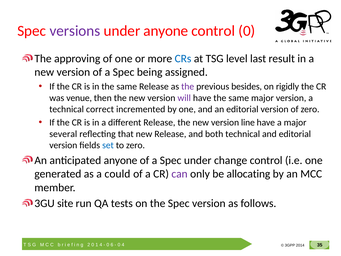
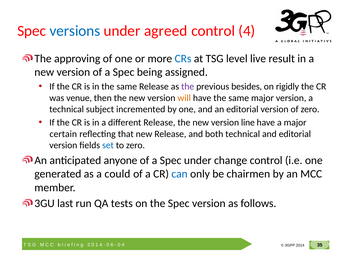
versions colour: purple -> blue (75, 31)
under anyone: anyone -> agreed (166, 31)
control 0: 0 -> 4 (247, 31)
last: last -> live (258, 59)
will colour: purple -> orange (184, 98)
correct: correct -> subject (100, 109)
several: several -> certain (63, 134)
can colour: purple -> blue (180, 174)
allocating: allocating -> chairmen (248, 174)
site: site -> last (65, 203)
